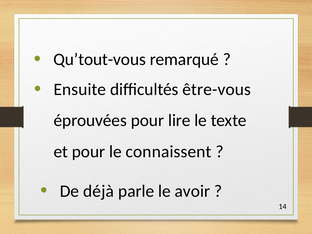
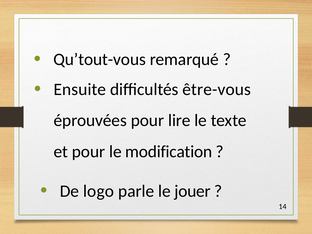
connaissent: connaissent -> modification (169, 152)
déjà: déjà -> logo (99, 191)
avoir: avoir -> jouer (192, 191)
